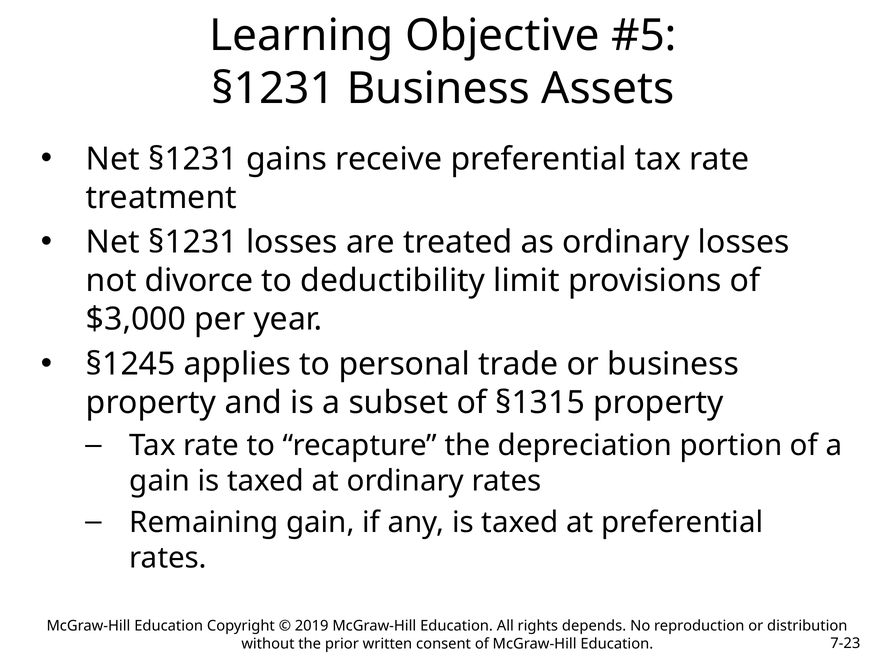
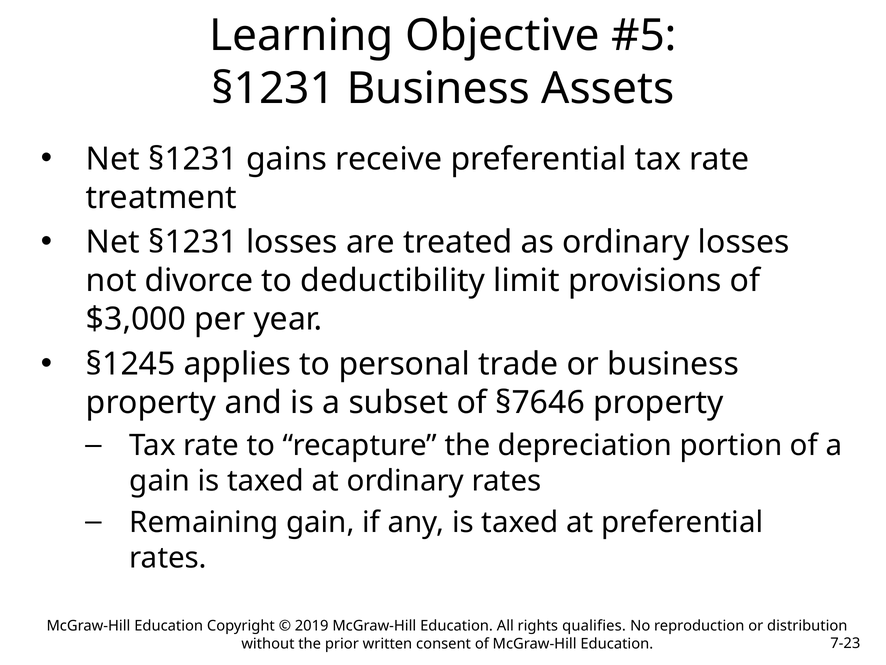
§1315: §1315 -> §7646 (540, 402)
depends: depends -> qualifies (594, 626)
